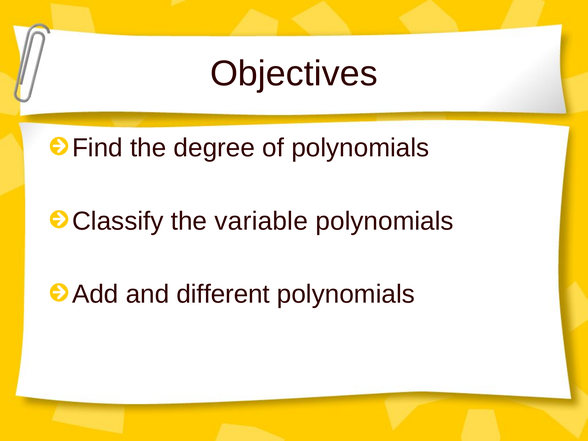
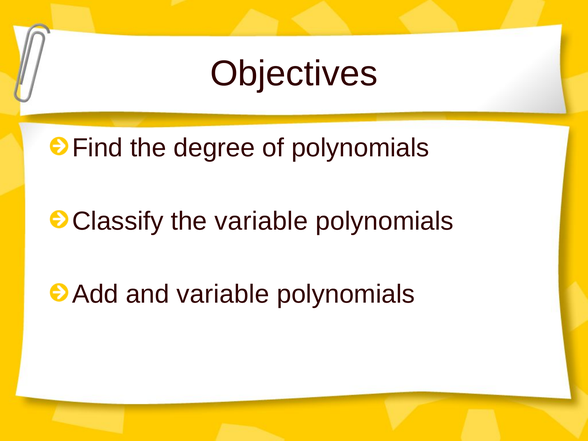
and different: different -> variable (223, 294)
